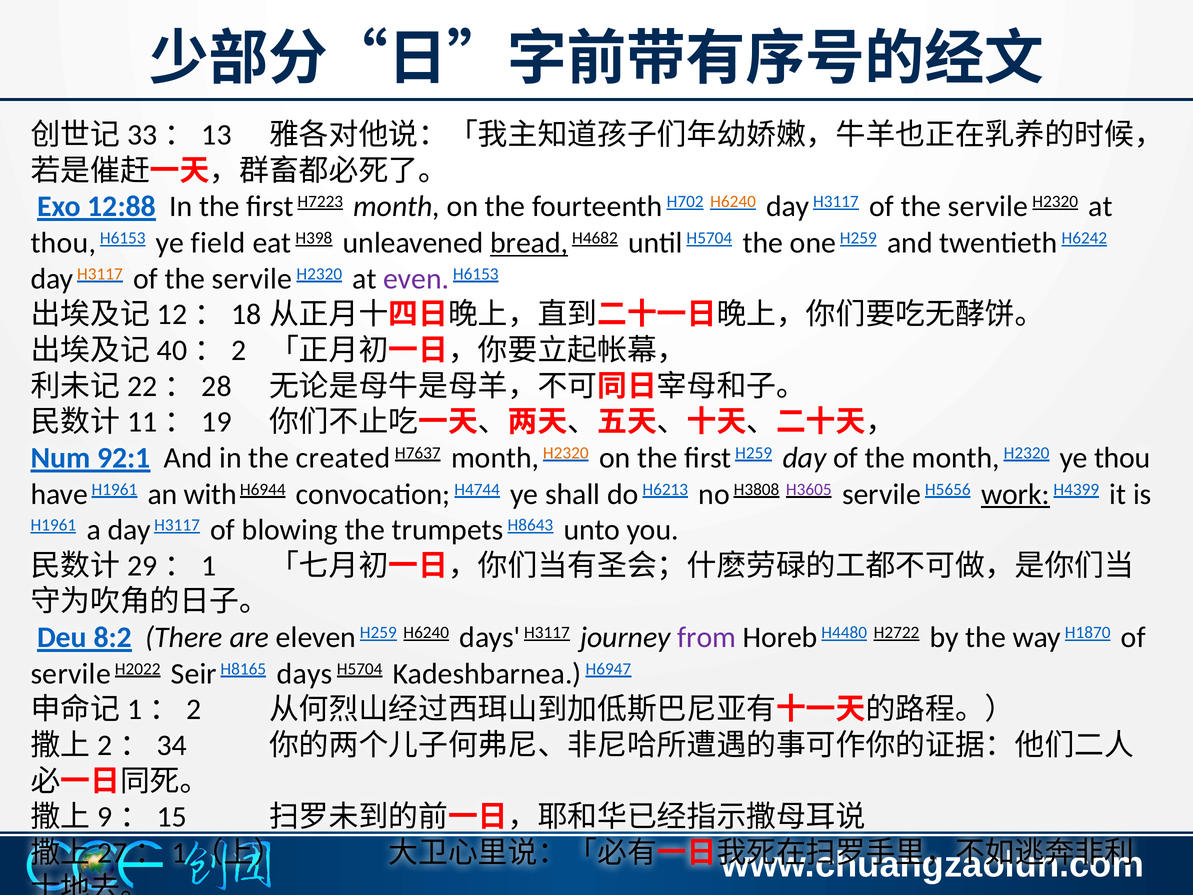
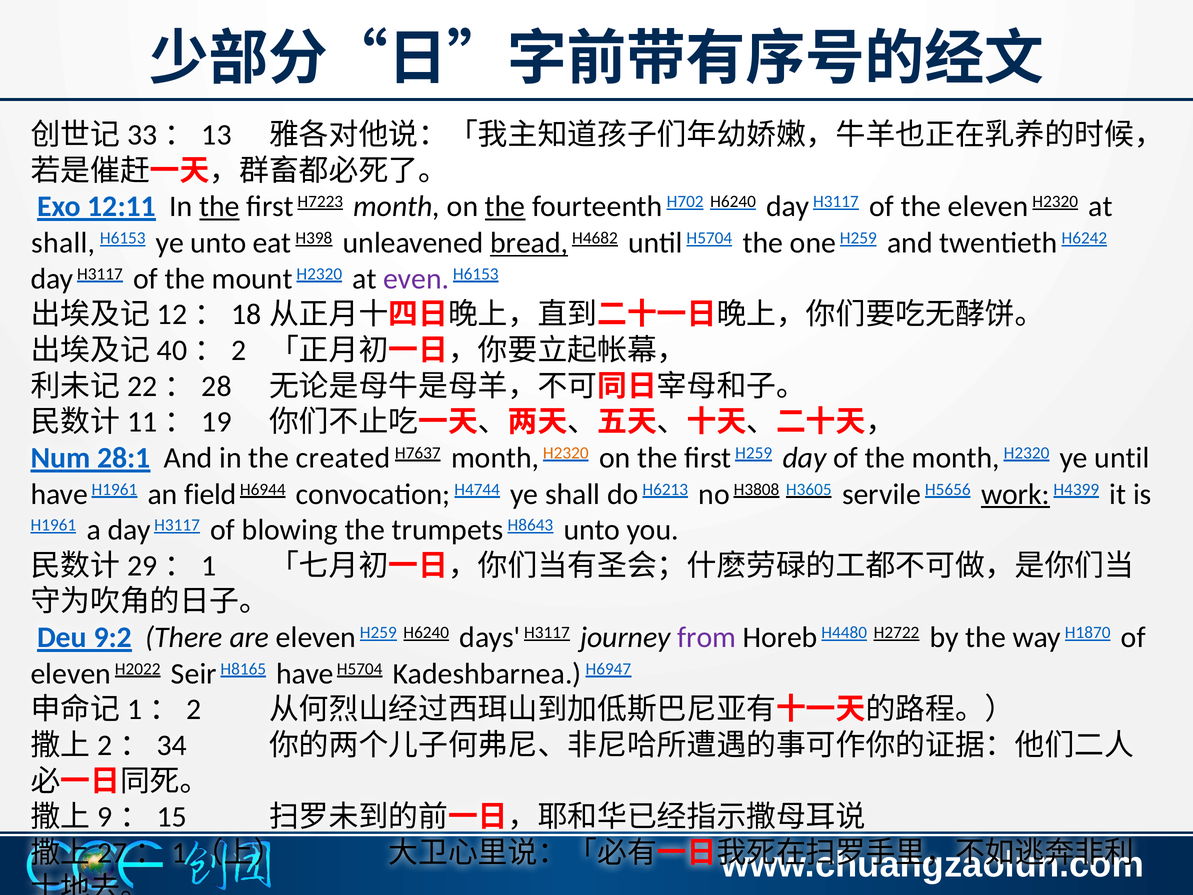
12:88: 12:88 -> 12:11 (122, 207)
the underline: none -> present (219, 207)
the underline: none -> present (505, 207)
H6240 colour: orange -> black (733, 202)
servile: servile -> eleven (988, 207)
thou: thou -> shall (63, 243)
ye field: field -> unto (218, 243)
H3117 colour: orange -> black (100, 274)
servile: servile -> mount (252, 279)
92:1: 92:1 -> 28:1 (124, 458)
ye thou: thou -> until (1122, 458)
with: with -> field (210, 494)
H3605 colour: purple -> blue (809, 489)
8:2: 8:2 -> 9:2 (113, 637)
servile: servile -> eleven (71, 674)
H8165 days: days -> have (305, 674)
